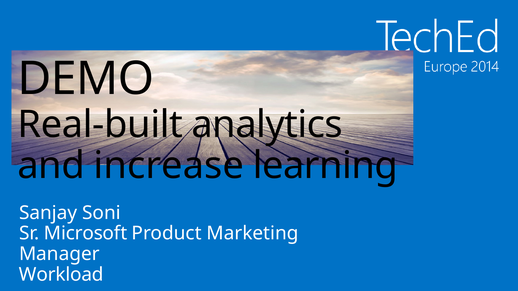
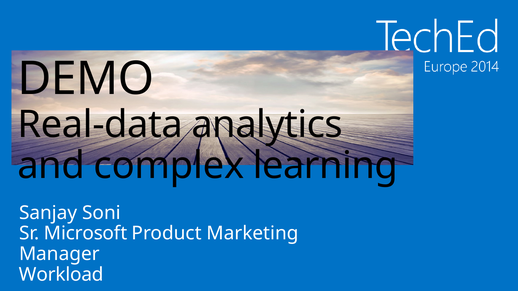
Real-built: Real-built -> Real-data (100, 125)
increase: increase -> complex (169, 166)
